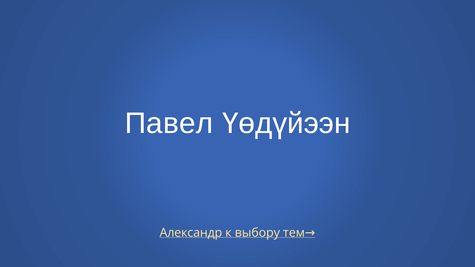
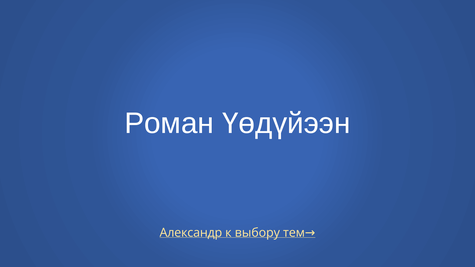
Павел: Павел -> Роман (169, 124)
